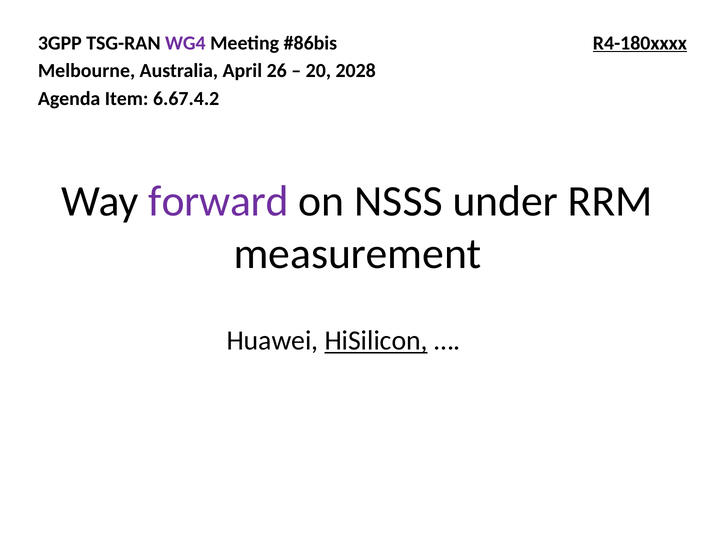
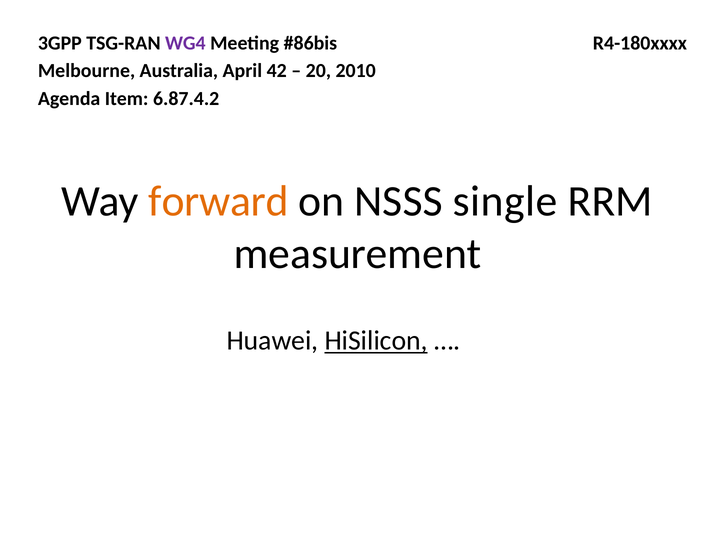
R4-180xxxx underline: present -> none (640, 43)
26: 26 -> 42 (277, 71)
2028: 2028 -> 2010 (356, 71)
6.67.4.2: 6.67.4.2 -> 6.87.4.2 (186, 99)
forward colour: purple -> orange (219, 201)
under: under -> single (505, 201)
